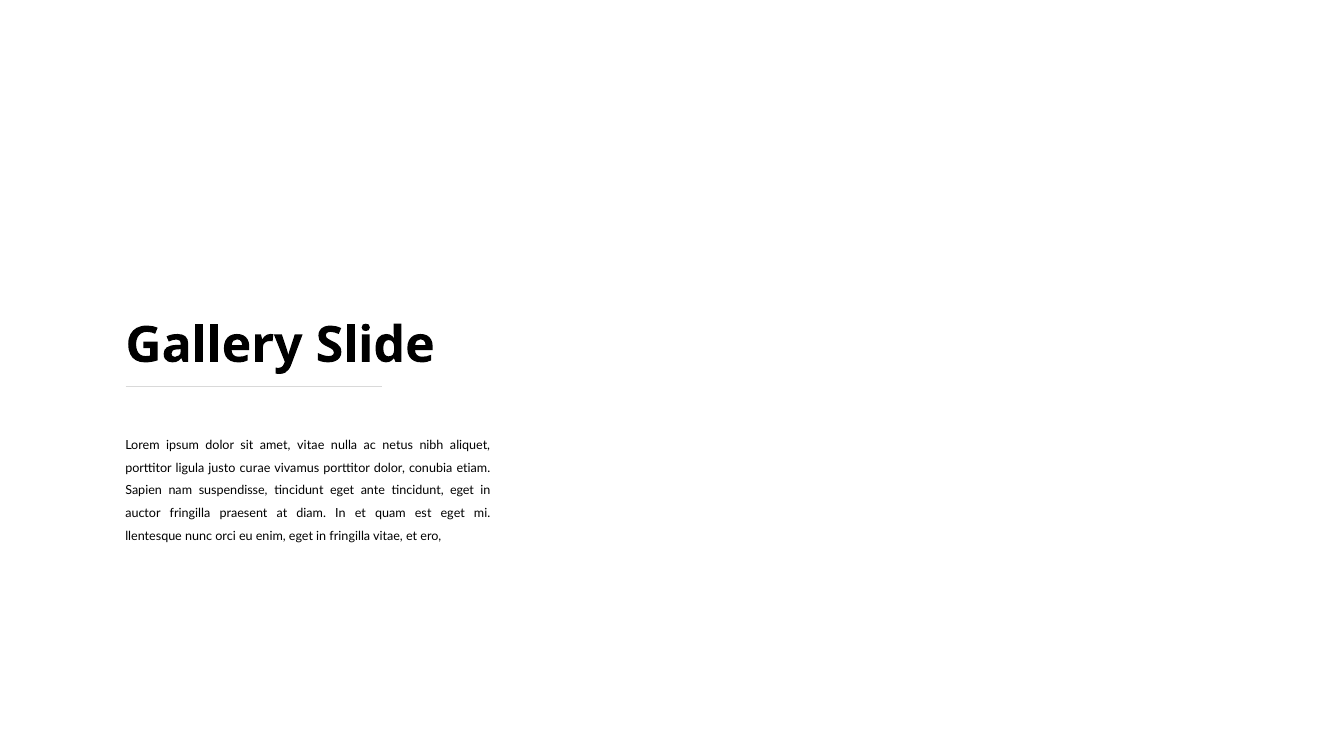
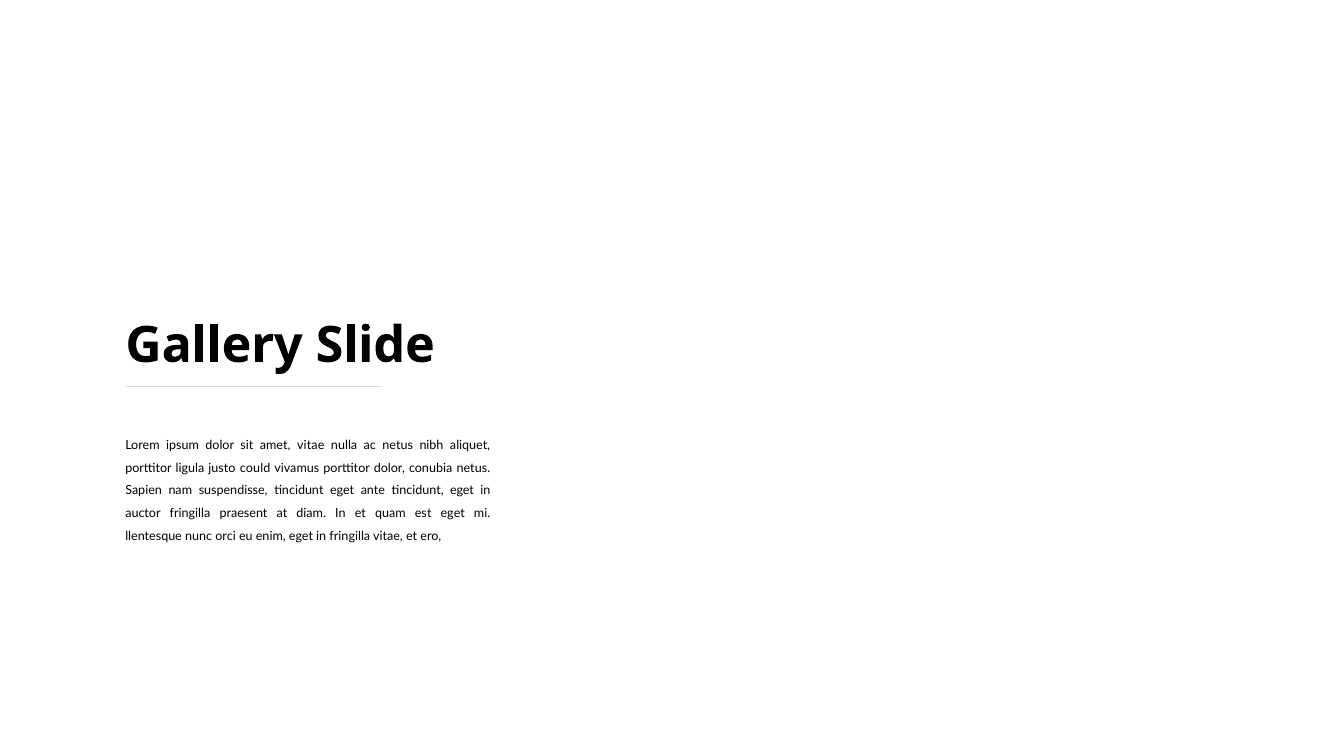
curae: curae -> could (255, 468)
conubia etiam: etiam -> netus (473, 468)
